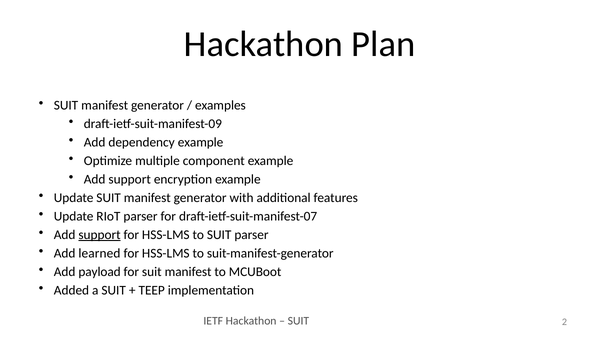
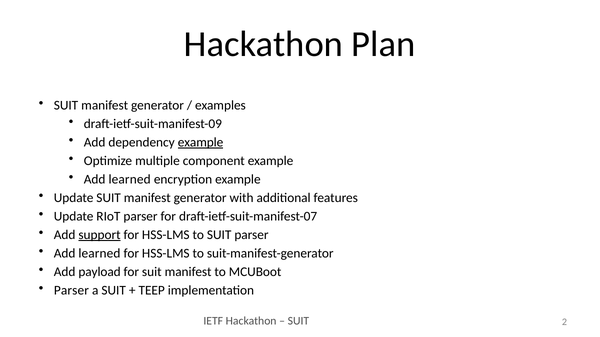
example underline: none -> present (201, 143)
support: support -> learned (130, 180)
Added: Added -> Parser (71, 291)
